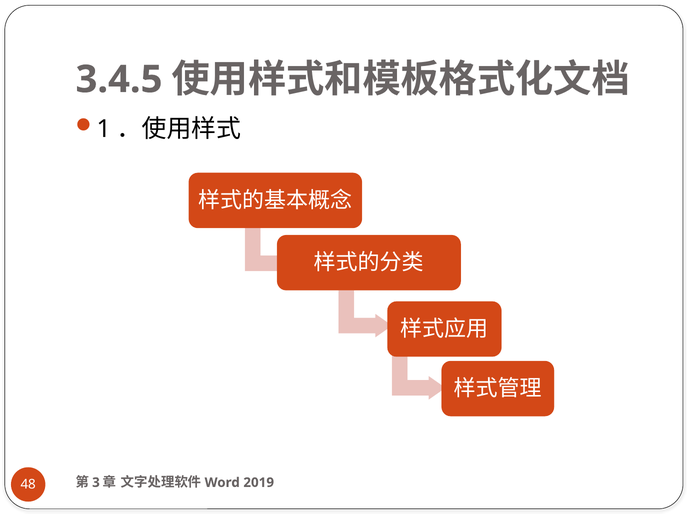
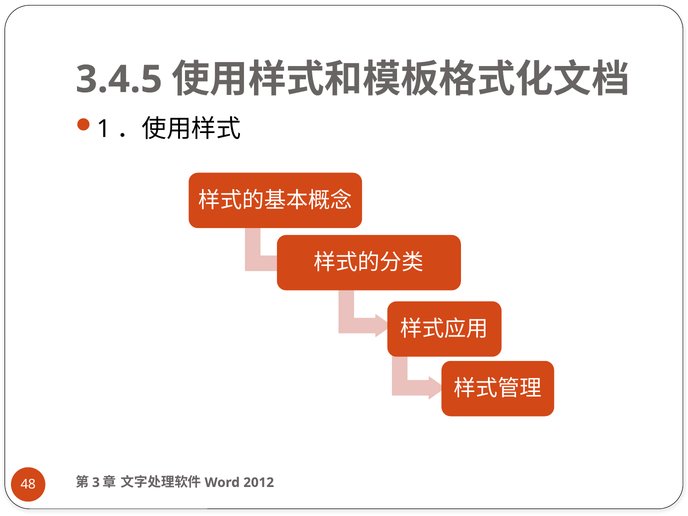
2019: 2019 -> 2012 (259, 483)
